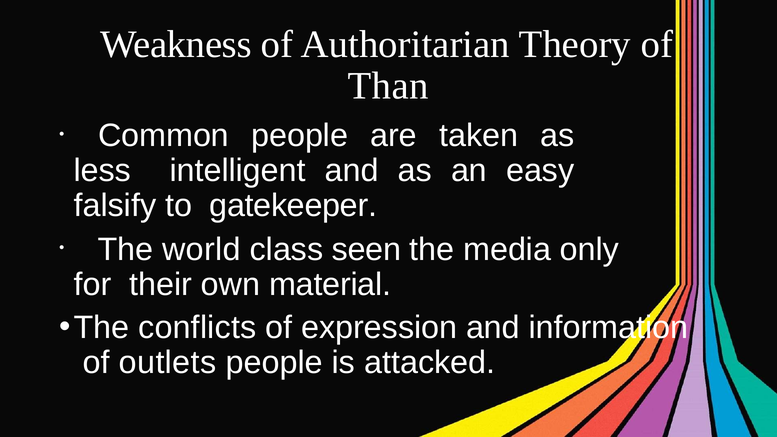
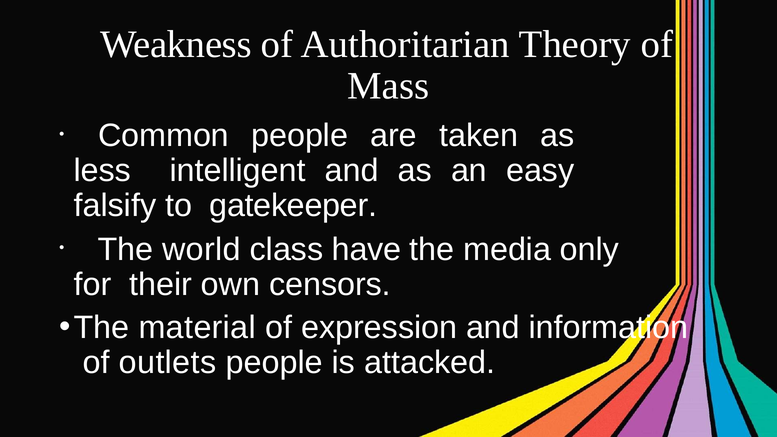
Than: Than -> Mass (388, 86)
seen: seen -> have (366, 250)
material: material -> censors (330, 285)
conflicts: conflicts -> material (197, 328)
